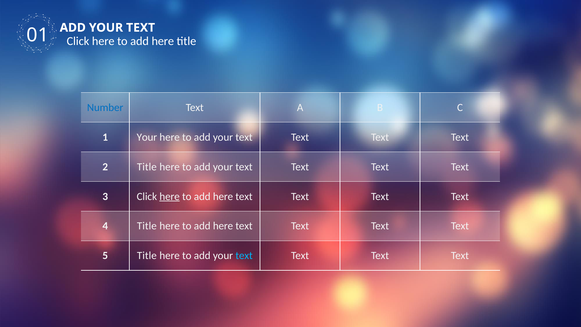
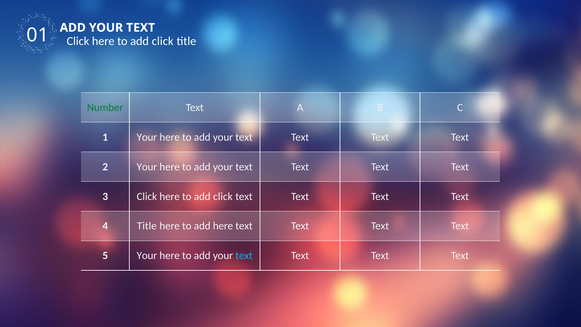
here: here -> click (163, 41)
Number colour: blue -> green (105, 107)
2 Title: Title -> Your (147, 167)
here underline: present -> none (170, 196)
here: here -> click (223, 196)
5 Title: Title -> Your (147, 255)
